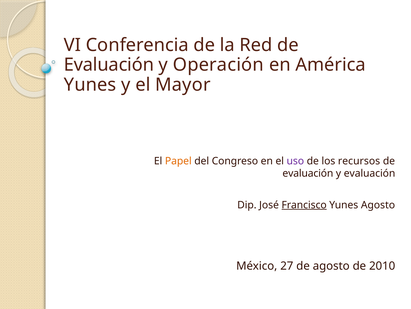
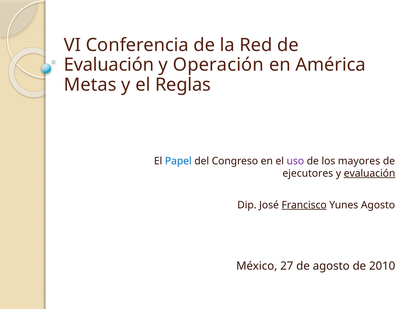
Yunes: Yunes -> Metas (90, 85)
Mayor: Mayor -> Reglas (183, 85)
Papel colour: orange -> blue (178, 161)
recursos: recursos -> mayores (359, 161)
evaluación: evaluación -> ejecutores (308, 173)
evaluación underline: none -> present (370, 173)
